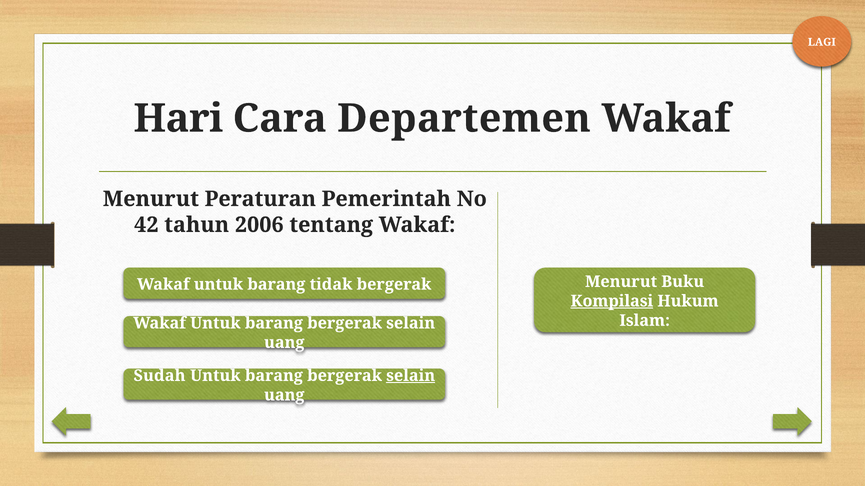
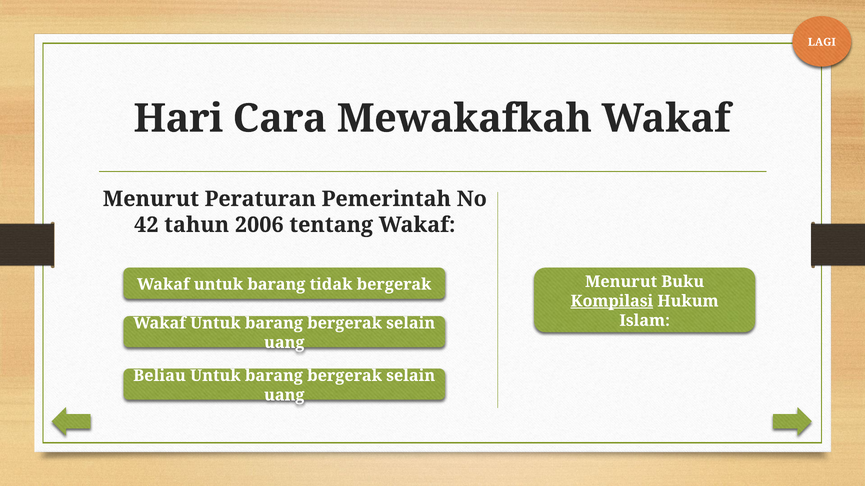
Departemen: Departemen -> Mewakafkah (464, 119)
Sudah: Sudah -> Beliau (160, 376)
selain underline: present -> none (411, 376)
